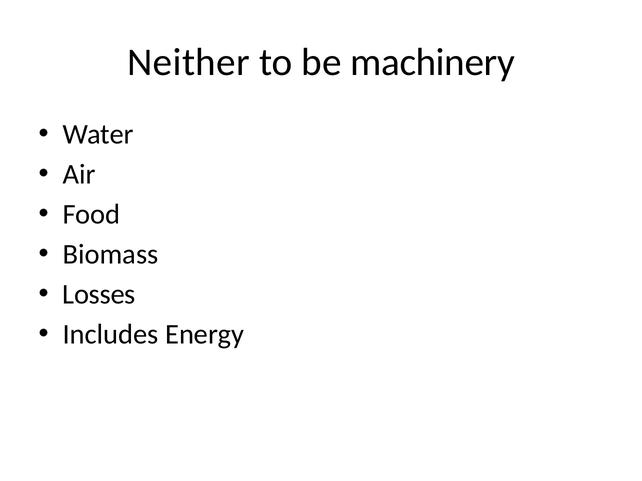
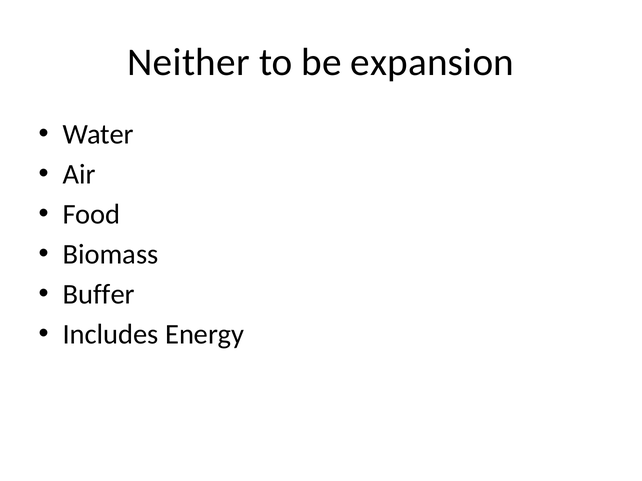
machinery: machinery -> expansion (432, 62)
Losses: Losses -> Buffer (99, 295)
